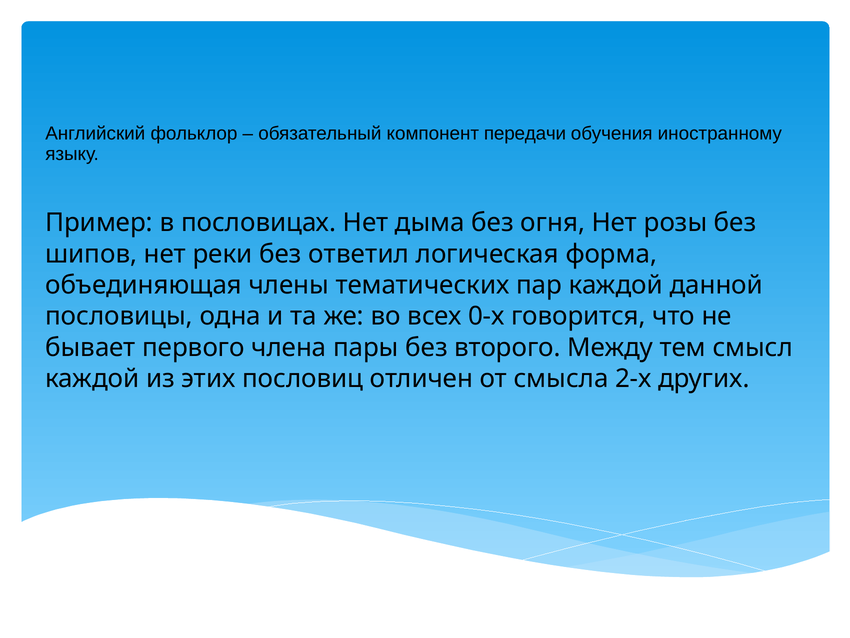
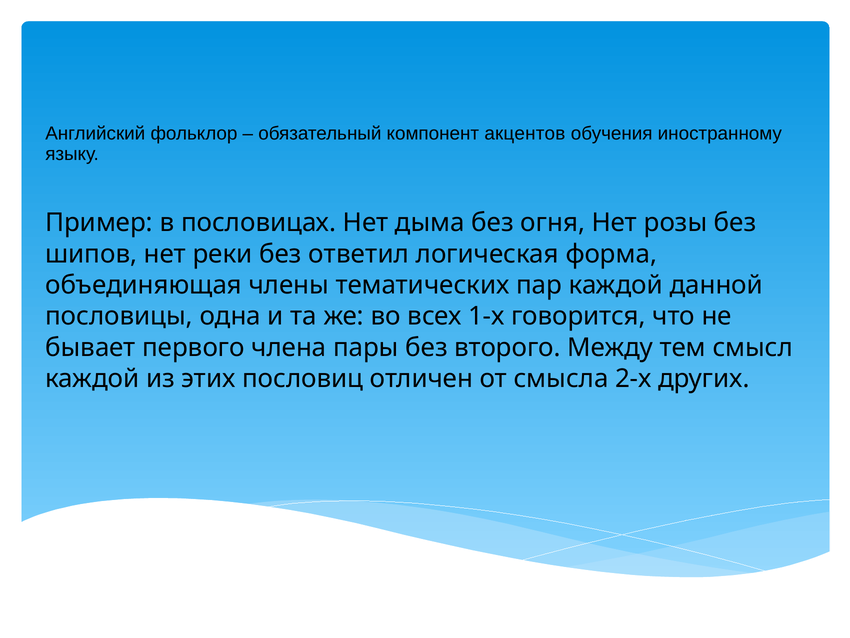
передачи: передачи -> акцентов (525, 134)
0-х: 0-х -> 1-х (486, 316)
